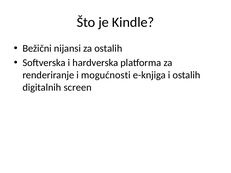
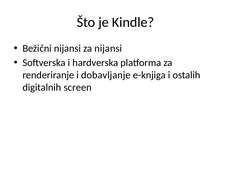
za ostalih: ostalih -> nijansi (108, 48)
mogućnosti: mogućnosti -> dobavljanje (106, 75)
